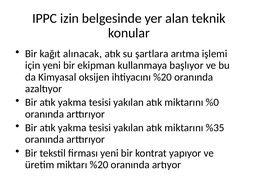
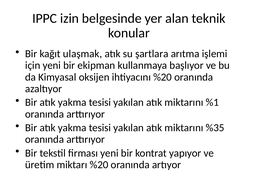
alınacak: alınacak -> ulaşmak (83, 54)
%0: %0 -> %1 (212, 102)
